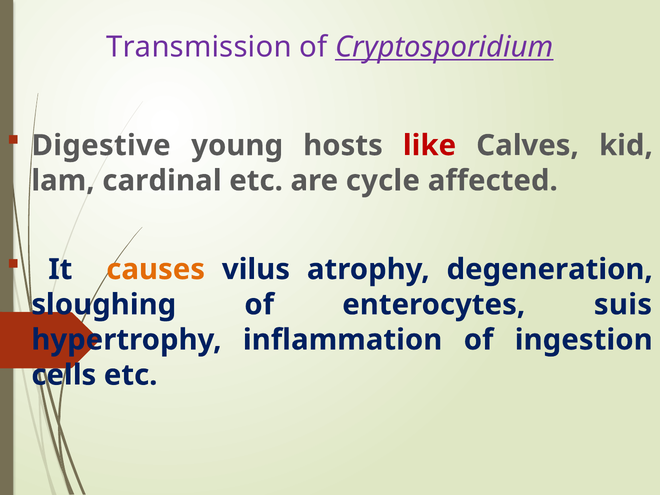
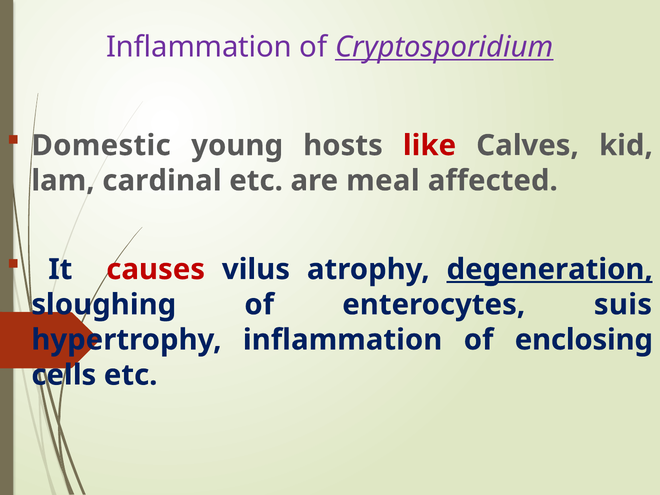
Transmission: Transmission -> Inflammation (199, 47)
Digestive: Digestive -> Domestic (101, 145)
cycle: cycle -> meal (383, 181)
causes colour: orange -> red (156, 269)
degeneration underline: none -> present (550, 269)
ingestion: ingestion -> enclosing (584, 340)
